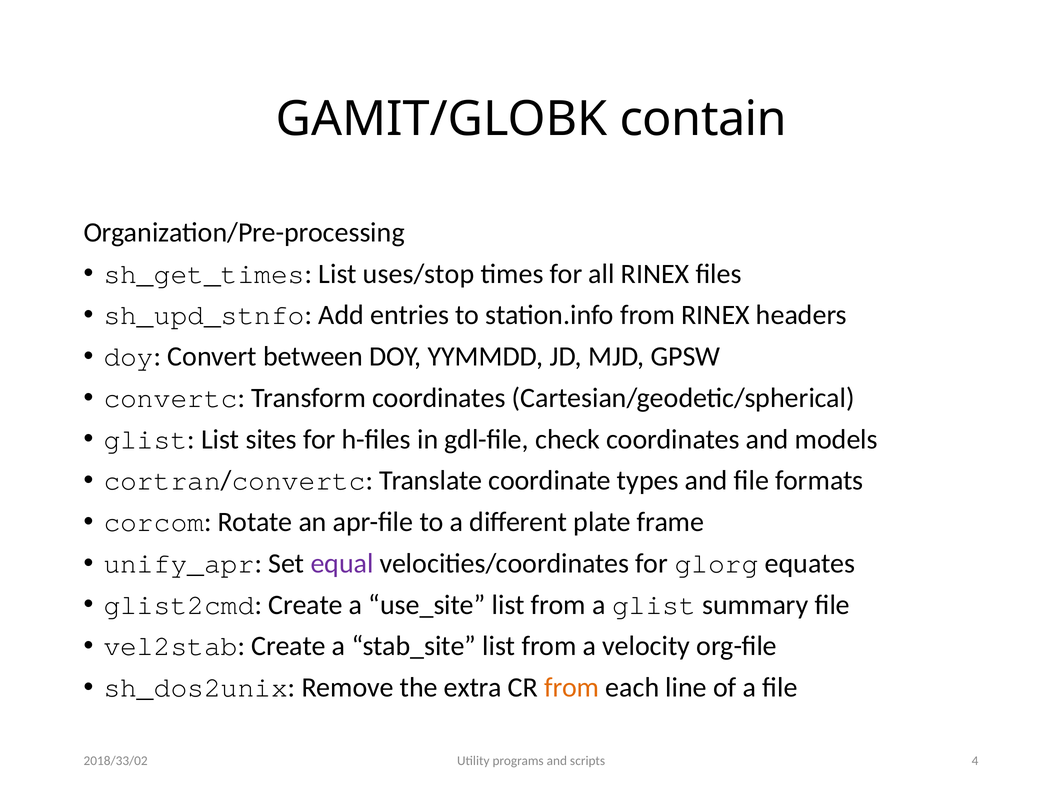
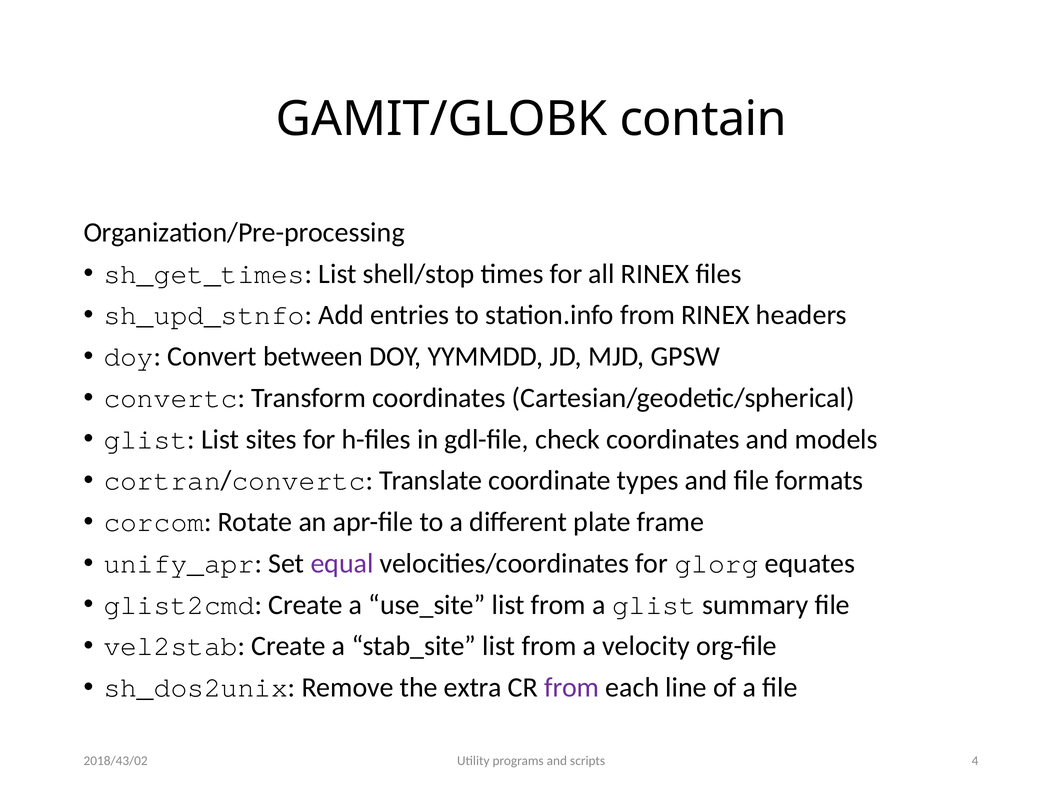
uses/stop: uses/stop -> shell/stop (419, 274)
from colour: orange -> purple (572, 687)
2018/33/02: 2018/33/02 -> 2018/43/02 (116, 760)
